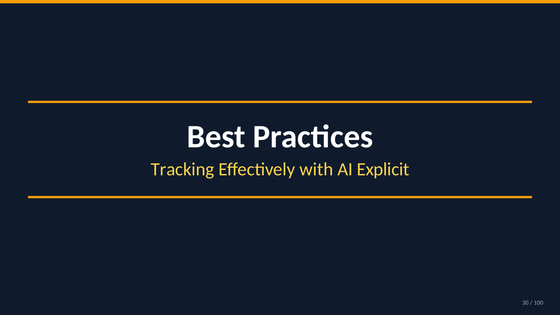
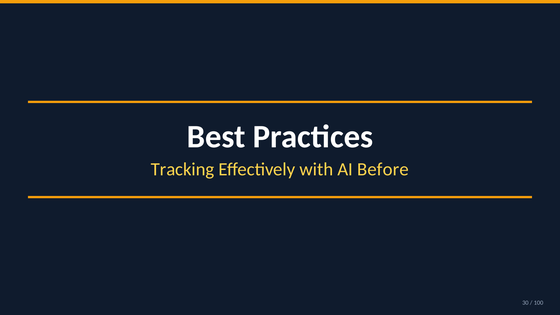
Explicit: Explicit -> Before (383, 169)
